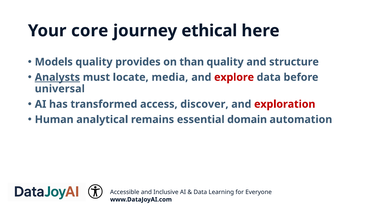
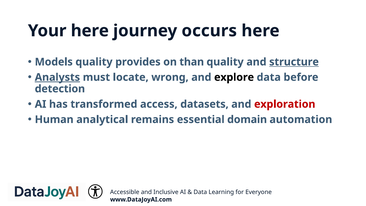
Your core: core -> here (90, 31)
ethical: ethical -> occurs (209, 31)
structure underline: none -> present (294, 62)
media: media -> wrong (170, 77)
explore colour: red -> black (234, 77)
universal: universal -> detection (60, 89)
discover: discover -> datasets (204, 104)
